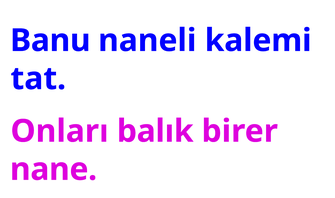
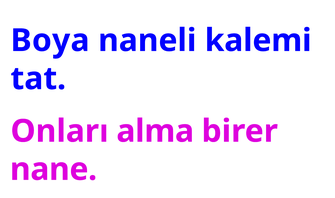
Banu: Banu -> Boya (50, 41)
balık: balık -> alma (155, 131)
